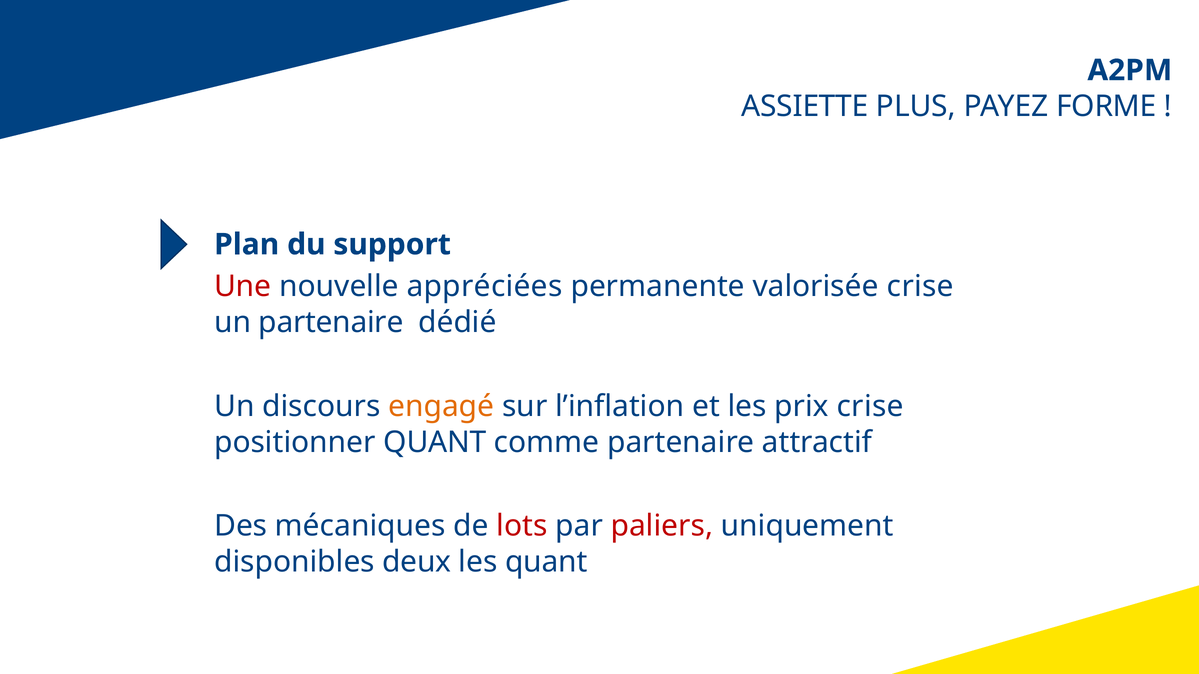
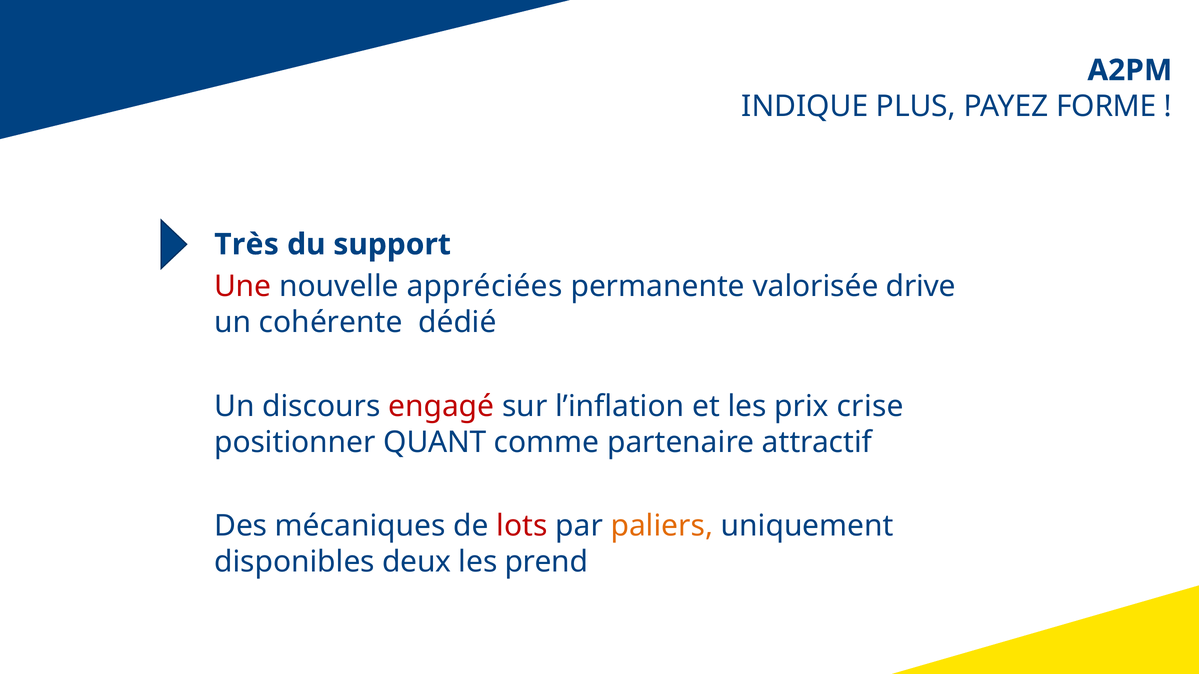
ASSIETTE: ASSIETTE -> INDIQUE (805, 106)
Plan: Plan -> Très (247, 245)
valorisée crise: crise -> drive (921, 287)
un partenaire: partenaire -> cohérente (331, 323)
engagé colour: orange -> red (441, 406)
paliers colour: red -> orange (662, 526)
les quant: quant -> prend (546, 562)
